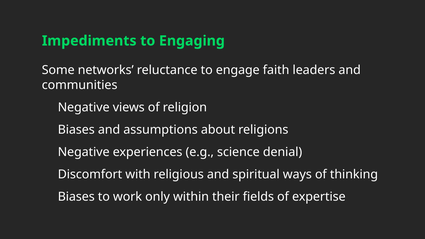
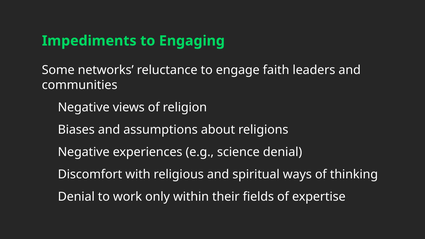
Biases: Biases -> Denial (76, 197)
